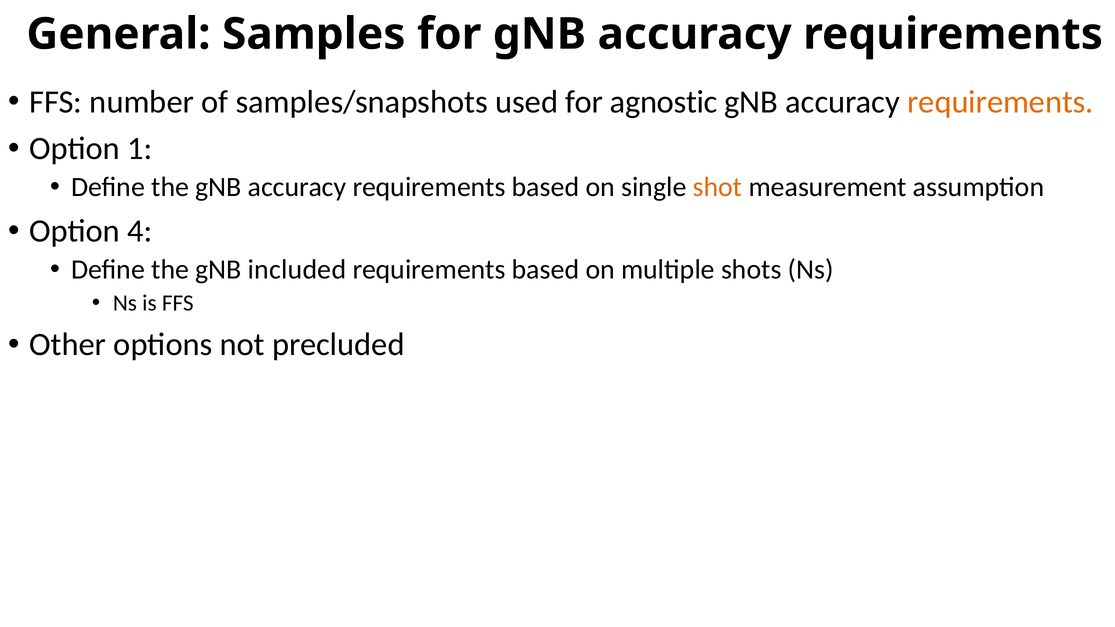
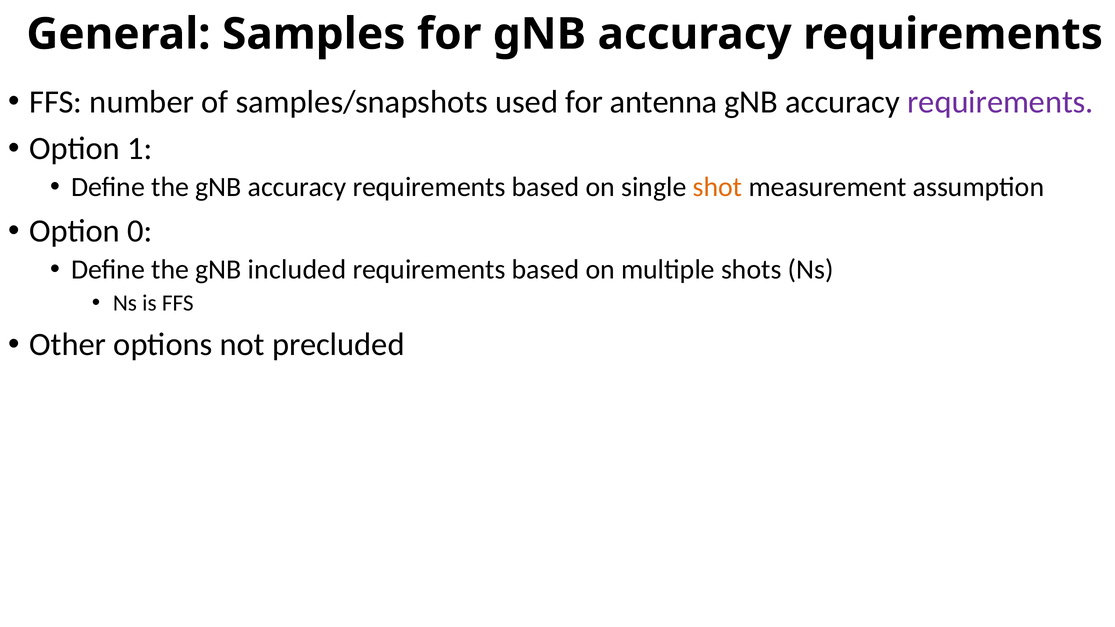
agnostic: agnostic -> antenna (664, 102)
requirements colour: orange -> purple (1000, 102)
4: 4 -> 0 (140, 231)
